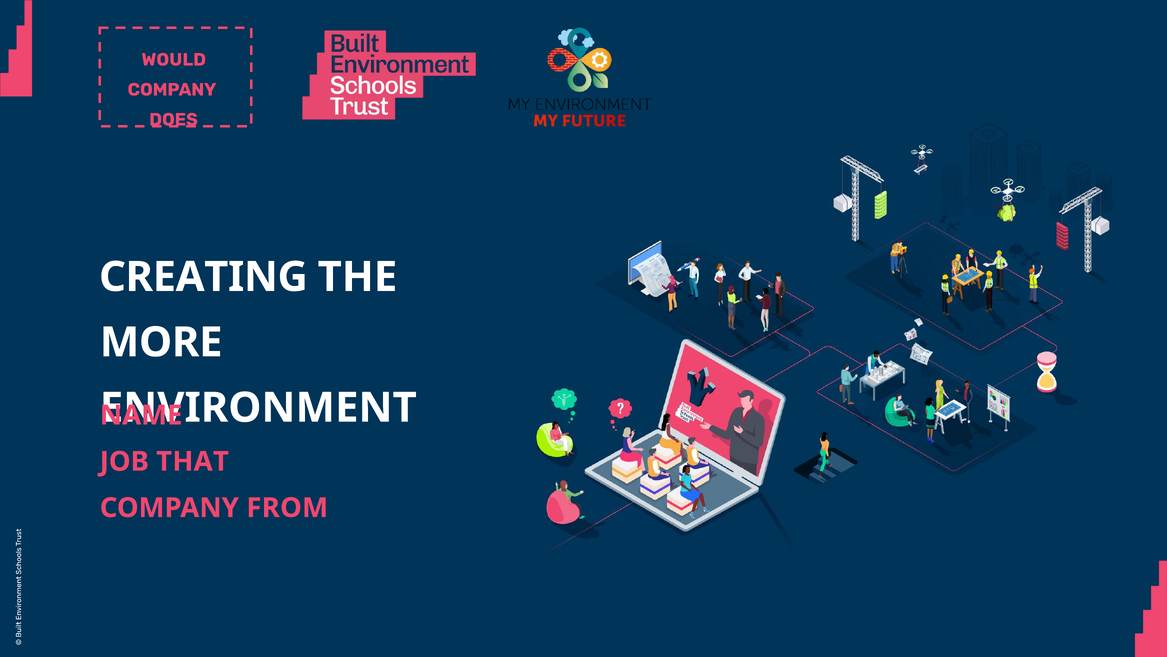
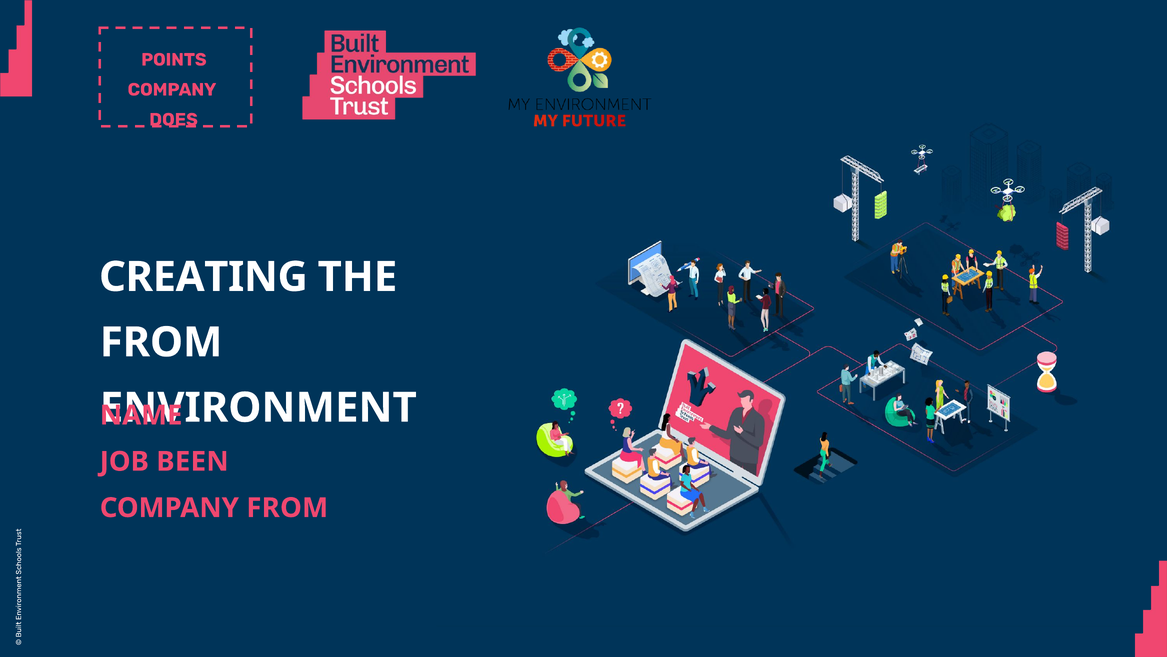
WOULD: WOULD -> POINTS (174, 60)
MORE: MORE -> FROM (161, 342)
THAT: THAT -> BEEN (192, 461)
